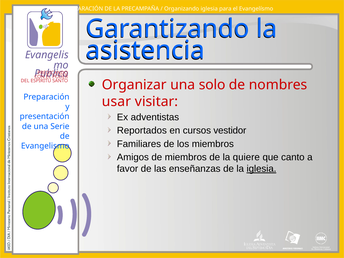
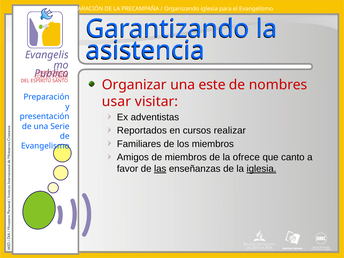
solo: solo -> este (212, 85)
vestidor: vestidor -> realizar (230, 131)
quiere: quiere -> ofrece (246, 157)
las underline: none -> present (160, 169)
